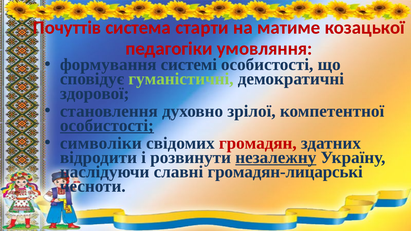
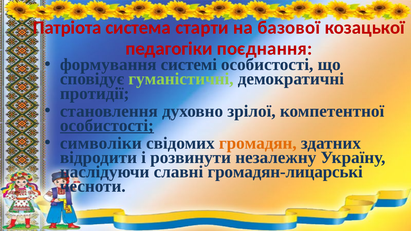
Почуттів: Почуттів -> Патріота (67, 28)
матиме: матиме -> базової (289, 28)
умовляння: умовляння -> поєднання (265, 49)
здорової: здорової -> протидії (95, 93)
громадян colour: red -> orange (258, 143)
незалежну underline: present -> none (276, 158)
